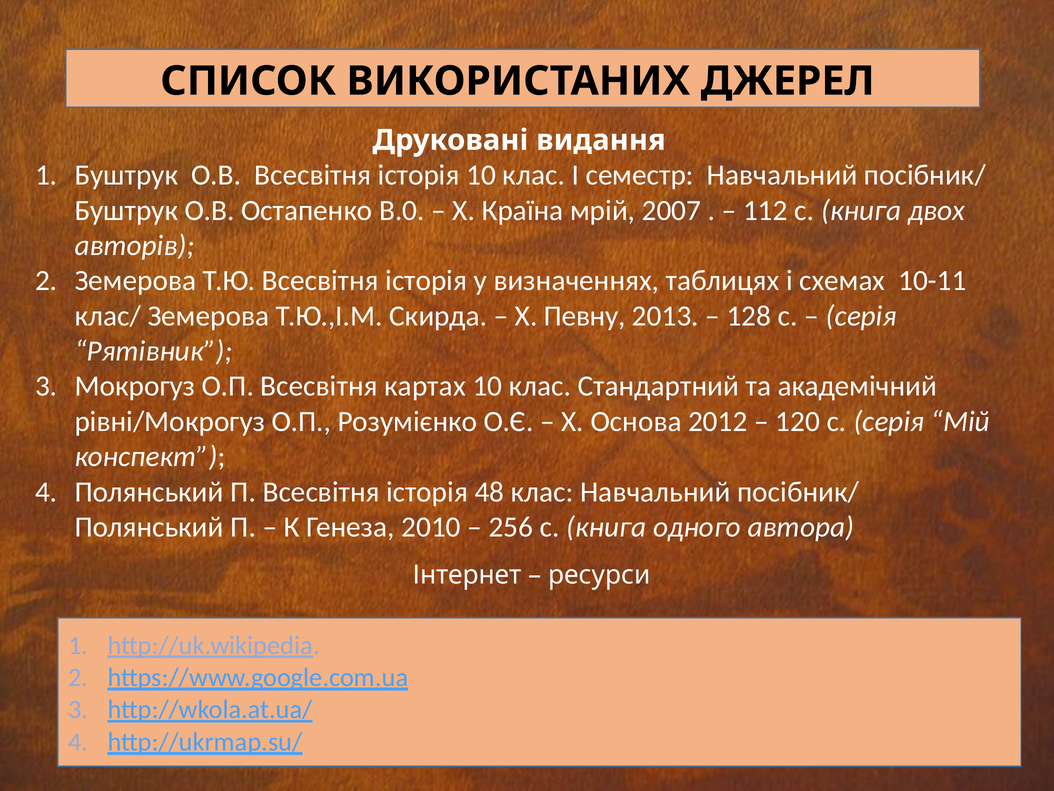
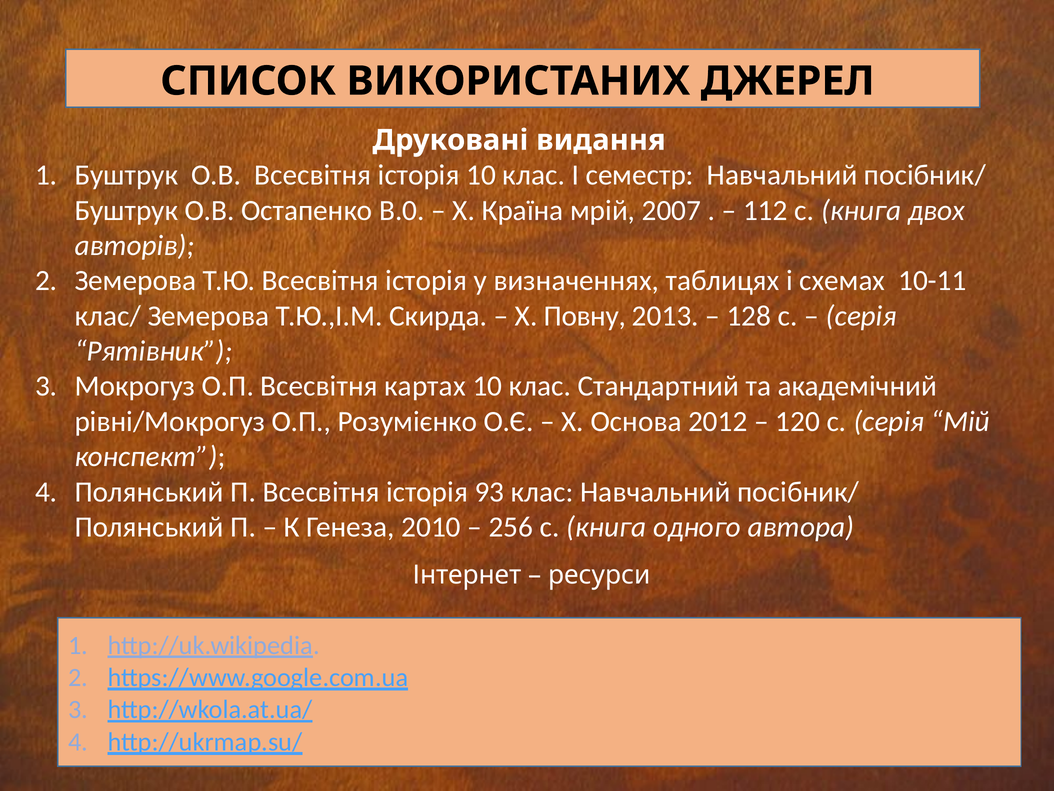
Певну: Певну -> Повну (585, 316)
48: 48 -> 93 (489, 492)
